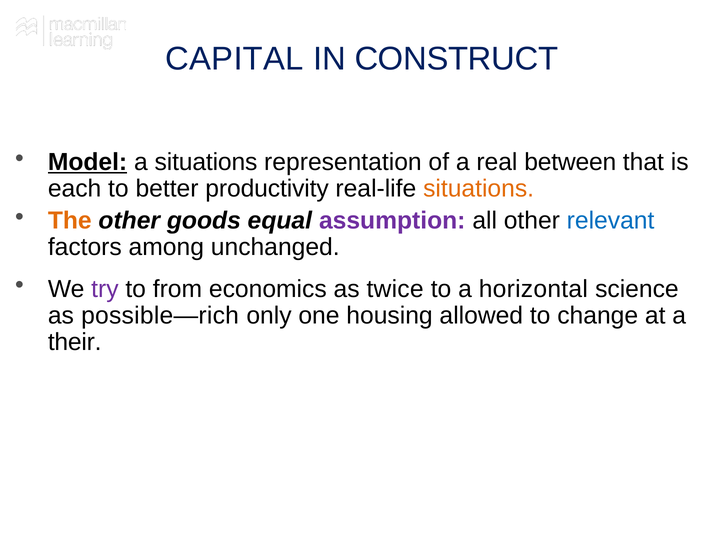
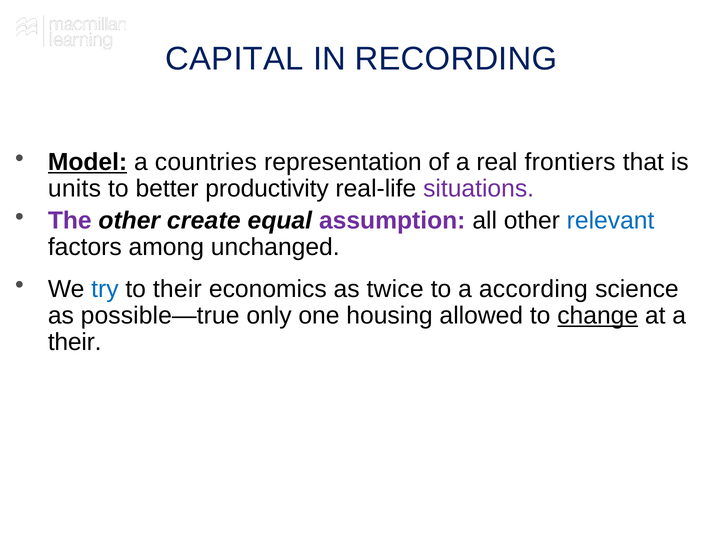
CONSTRUCT: CONSTRUCT -> RECORDING (456, 59)
a situations: situations -> countries (206, 162)
between: between -> frontiers (570, 162)
each: each -> units (74, 189)
situations colour: orange -> purple (479, 189)
The colour: orange -> purple (70, 220)
goods: goods -> create (204, 220)
try colour: purple -> blue (105, 289)
to from: from -> their (177, 289)
horizontal: horizontal -> according (533, 289)
possible—rich: possible—rich -> possible—true (160, 315)
change underline: none -> present (598, 315)
